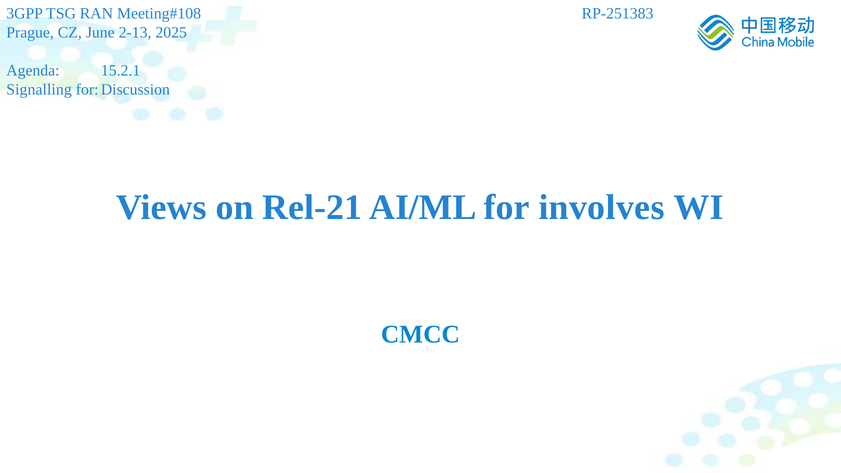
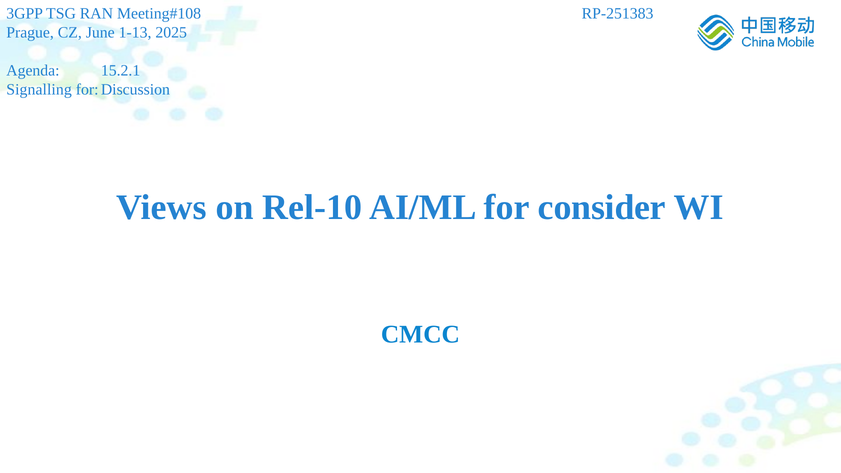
2-13: 2-13 -> 1-13 (135, 33)
Rel-21: Rel-21 -> Rel-10 (312, 208)
involves: involves -> consider (602, 208)
